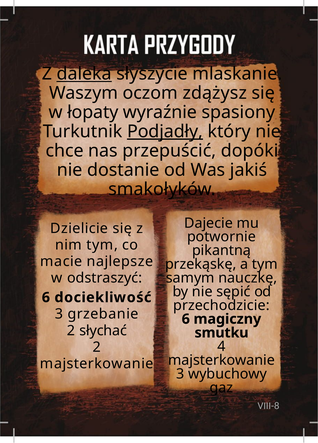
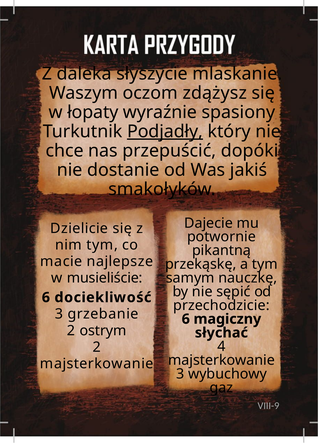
daleka underline: present -> none (84, 74)
odstraszyć: odstraszyć -> musieliście (105, 278)
słychać: słychać -> ostrym (103, 330)
smutku: smutku -> słychać (221, 332)
VIII-8: VIII-8 -> VIII-9 (268, 405)
